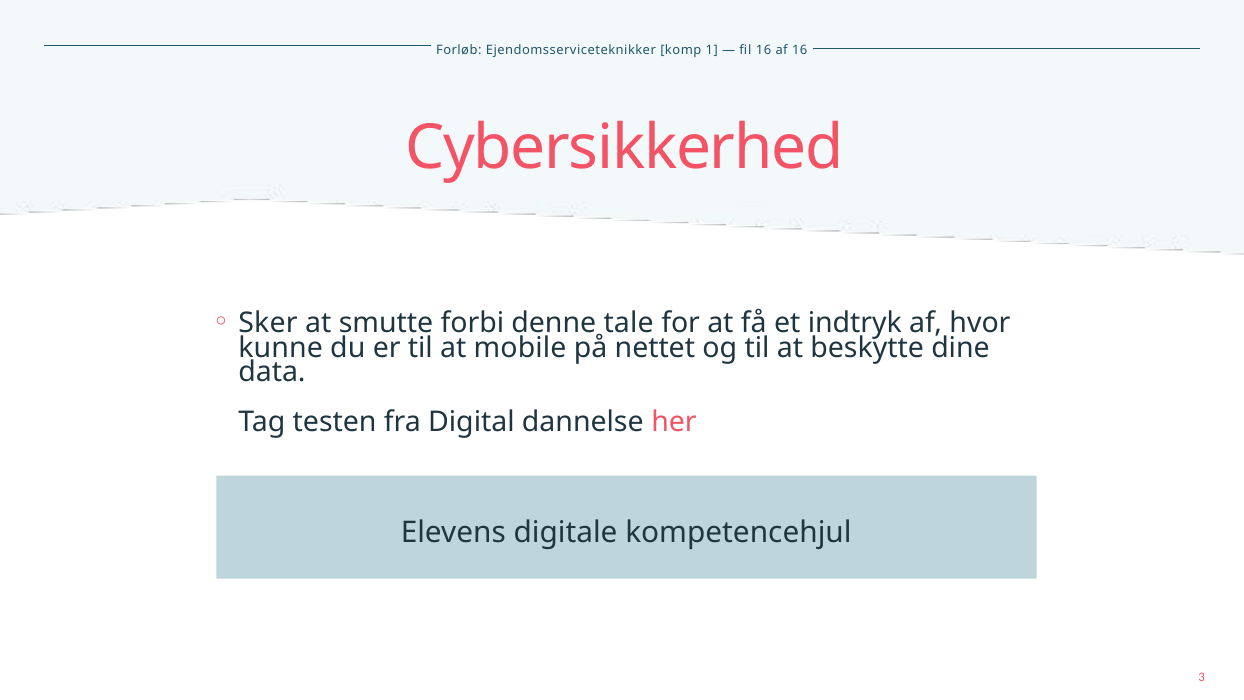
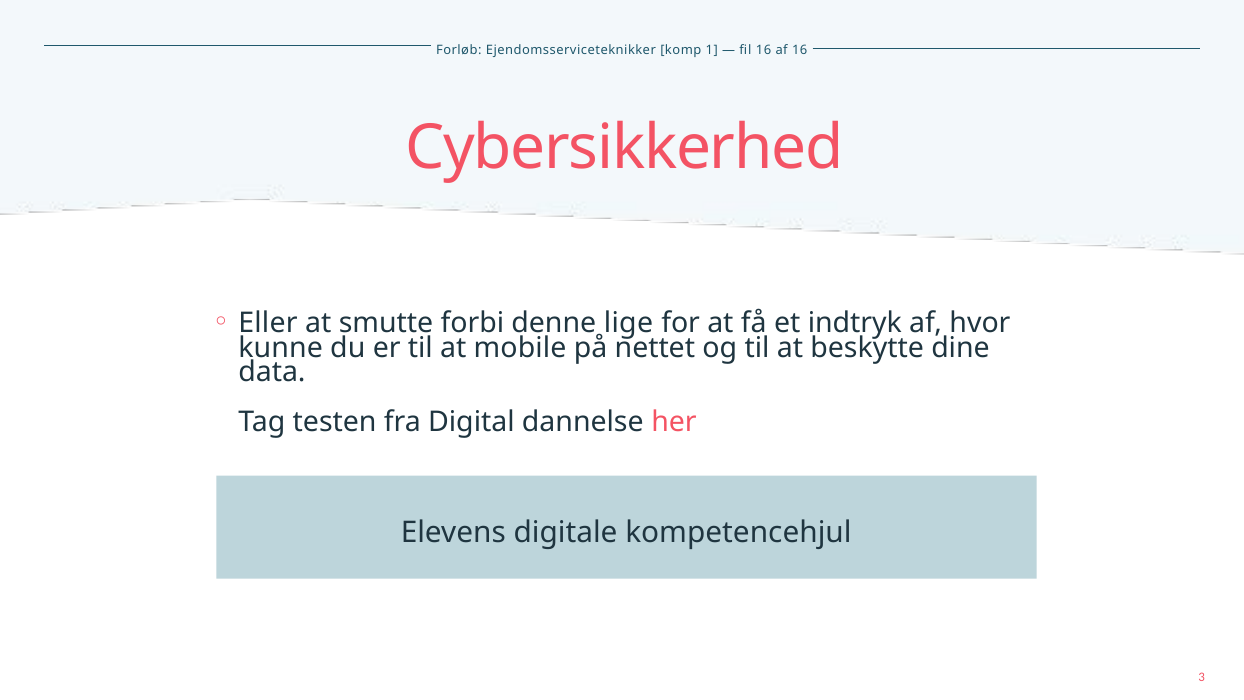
Sker: Sker -> Eller (268, 323)
tale: tale -> lige (629, 323)
